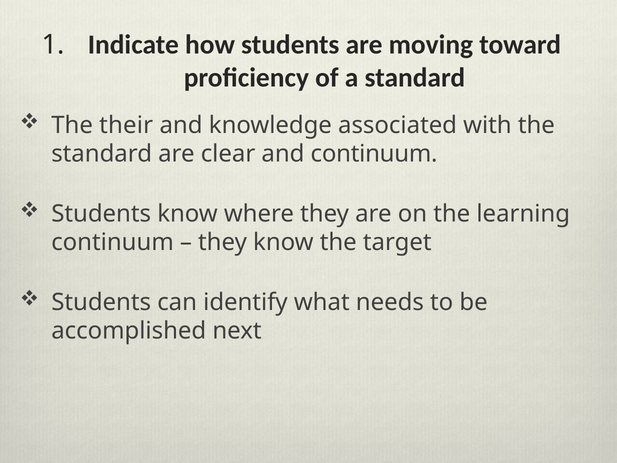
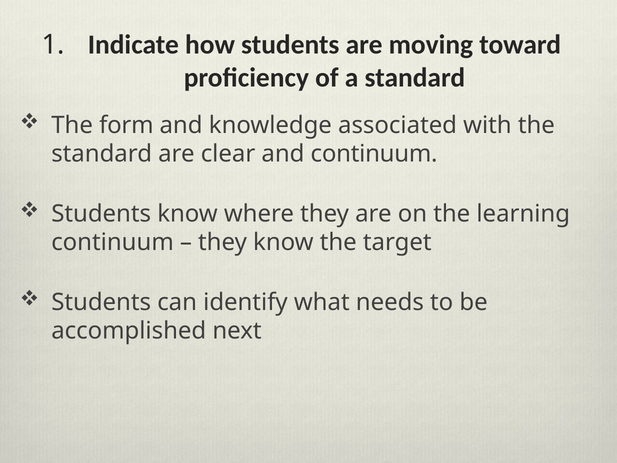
their: their -> form (126, 125)
